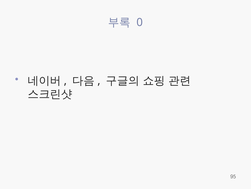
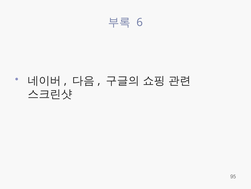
0: 0 -> 6 (140, 22)
